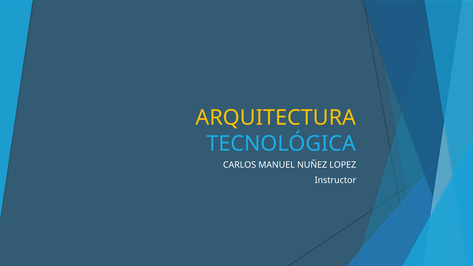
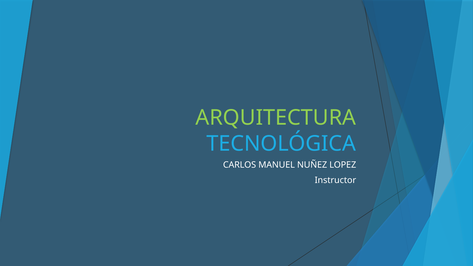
ARQUITECTURA colour: yellow -> light green (276, 118)
